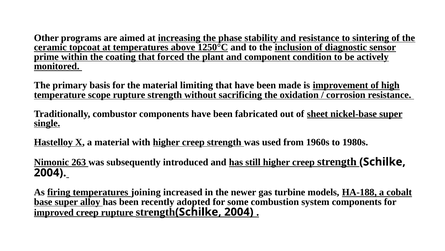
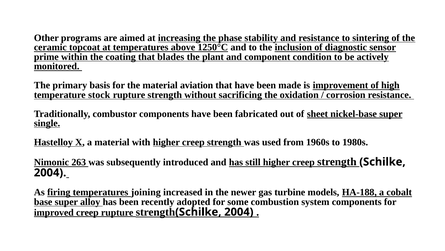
forced: forced -> blades (171, 57)
limiting: limiting -> aviation (197, 85)
scope: scope -> stock (99, 95)
